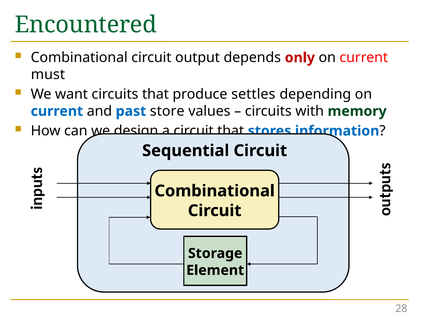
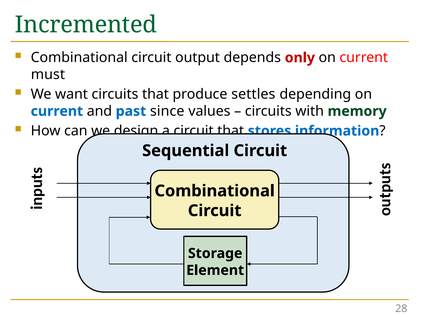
Encountered: Encountered -> Incremented (86, 25)
store: store -> since (167, 111)
